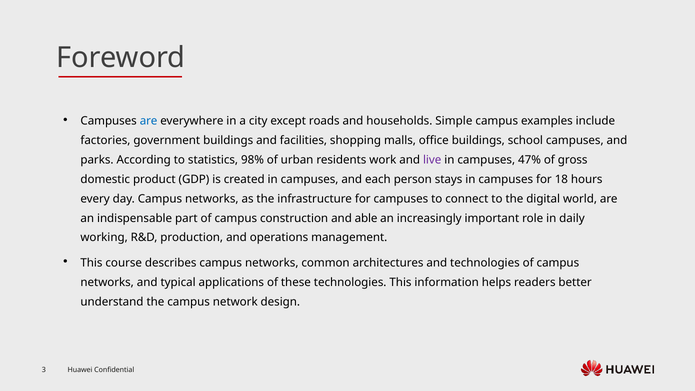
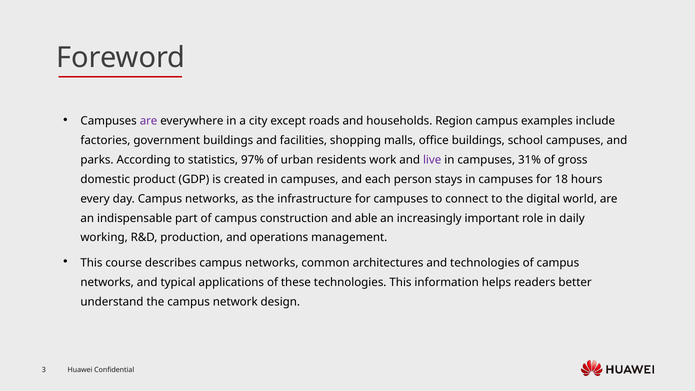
are colour: blue -> purple (149, 121)
Simple: Simple -> Region (454, 121)
98%: 98% -> 97% (252, 160)
47%: 47% -> 31% (529, 160)
